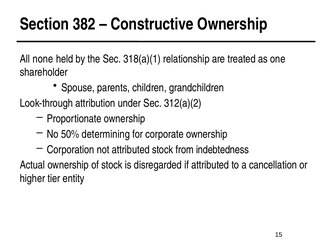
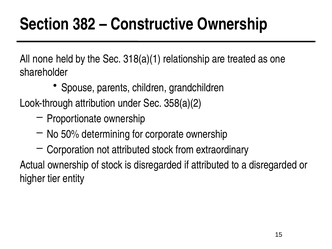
312(a)(2: 312(a)(2 -> 358(a)(2 (183, 103)
indebtedness: indebtedness -> extraordinary (222, 150)
a cancellation: cancellation -> disregarded (273, 165)
